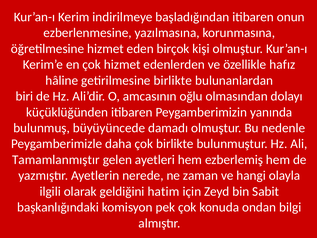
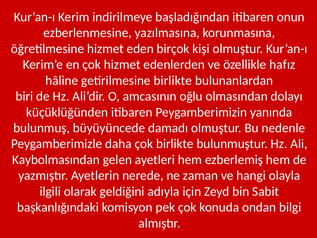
Tamamlanmıştır: Tamamlanmıştır -> Kaybolmasından (56, 160)
hatim: hatim -> adıyla (164, 191)
